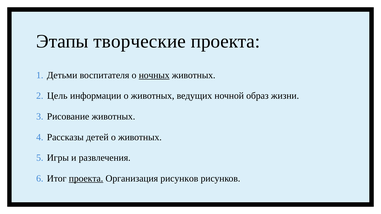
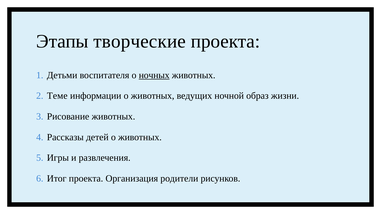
Цель: Цель -> Теме (57, 96)
проекта underline: present -> none (86, 179)
Организация рисунков: рисунков -> родители (179, 179)
